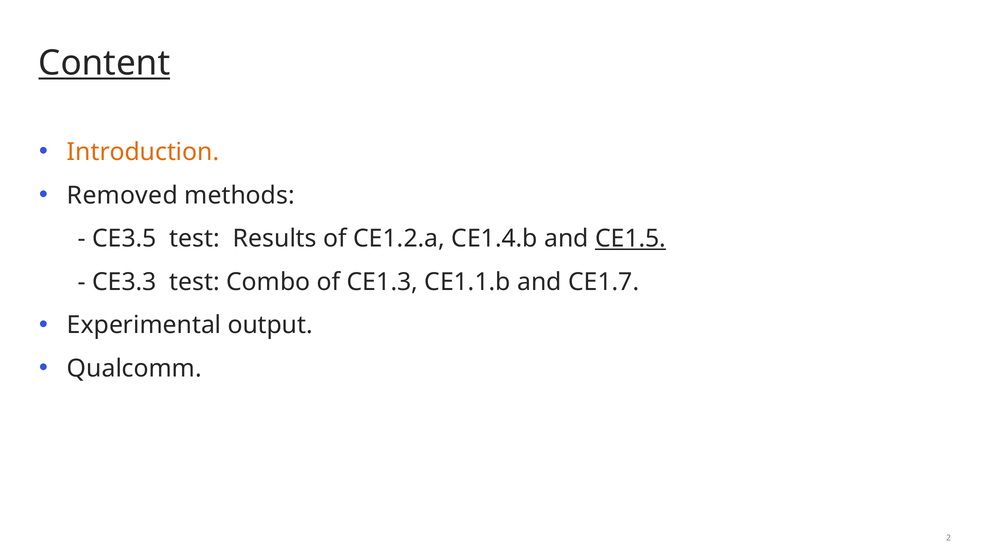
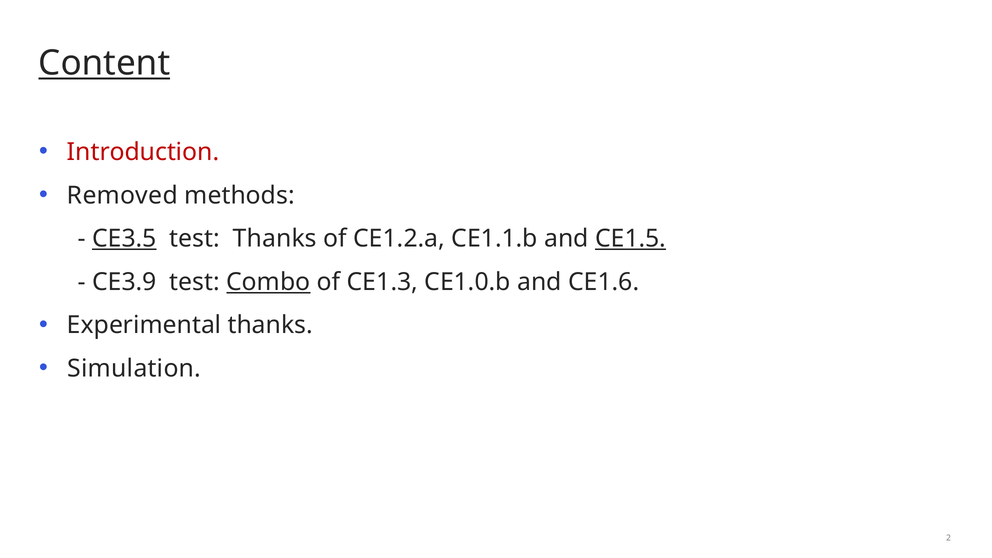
Introduction colour: orange -> red (143, 152)
CE3.5 underline: none -> present (124, 239)
test Results: Results -> Thanks (275, 239)
CE1.4.b: CE1.4.b -> CE1.1.b (495, 239)
CE3.3: CE3.3 -> CE3.9 (124, 282)
Combo underline: none -> present (268, 282)
CE1.1.b: CE1.1.b -> CE1.0.b (468, 282)
CE1.7: CE1.7 -> CE1.6 (604, 282)
Experimental output: output -> thanks (270, 325)
Qualcomm: Qualcomm -> Simulation (134, 369)
